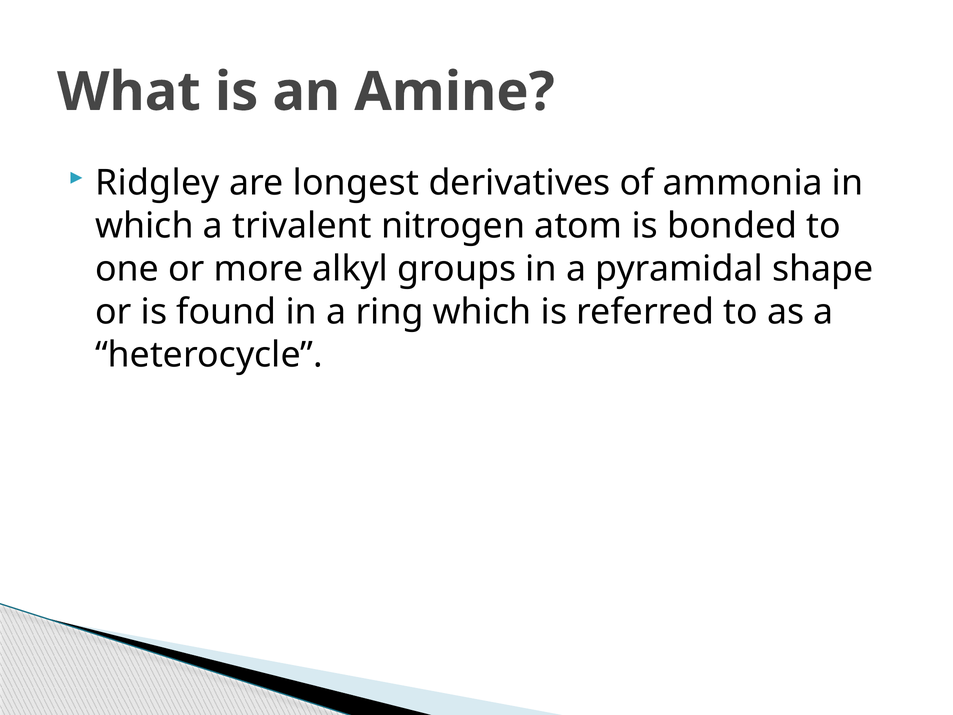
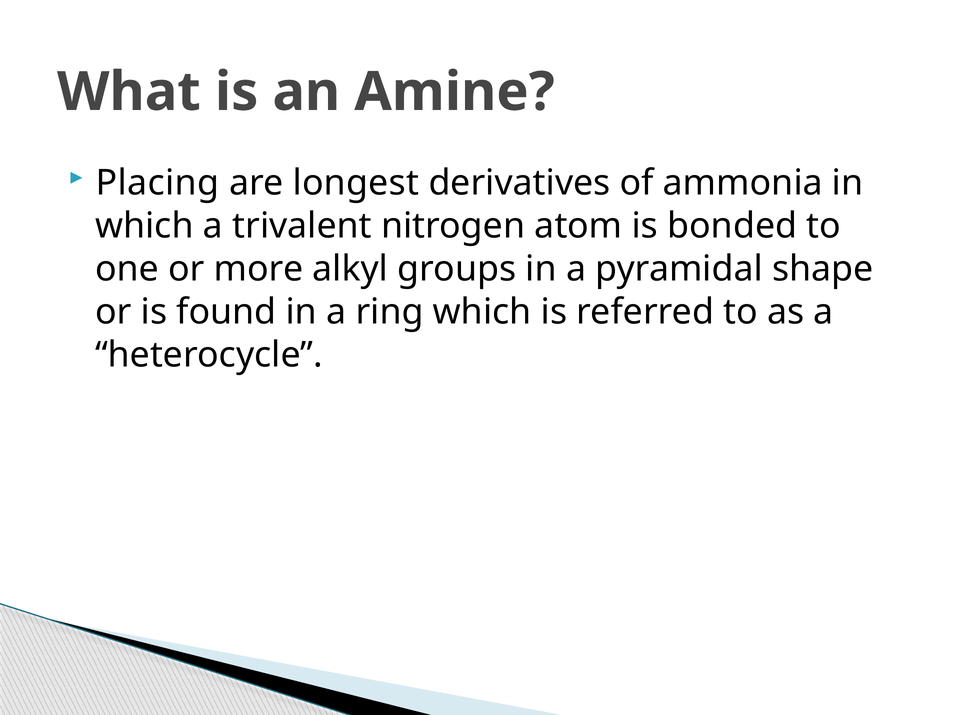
Ridgley: Ridgley -> Placing (157, 183)
